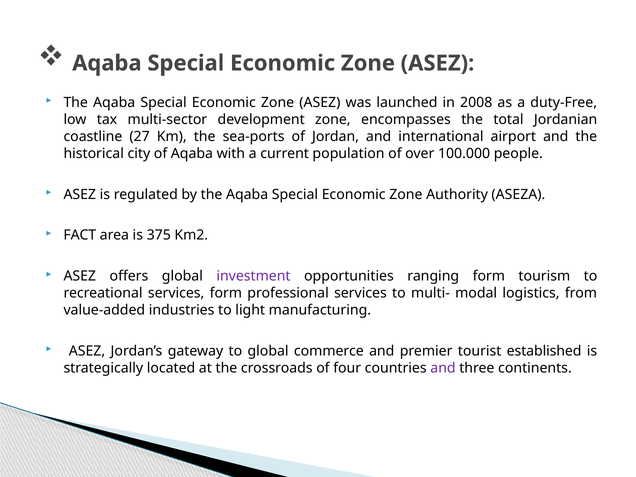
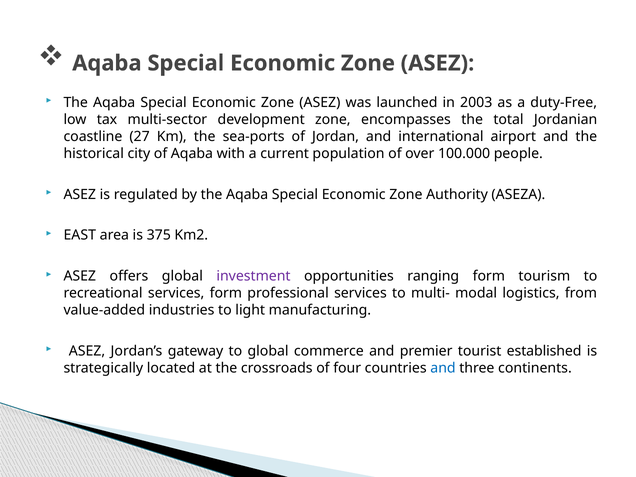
2008: 2008 -> 2003 (476, 103)
FACT: FACT -> EAST (80, 235)
and colour: purple -> blue (443, 368)
